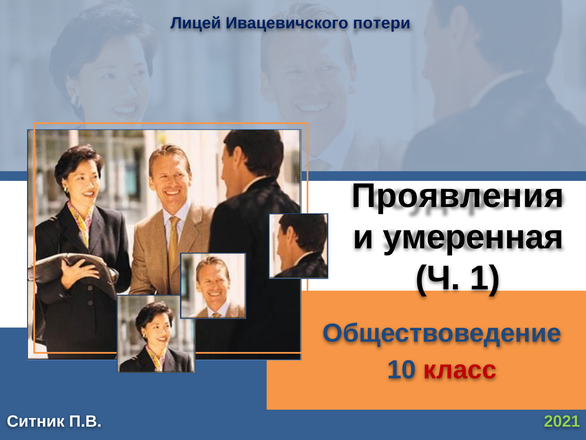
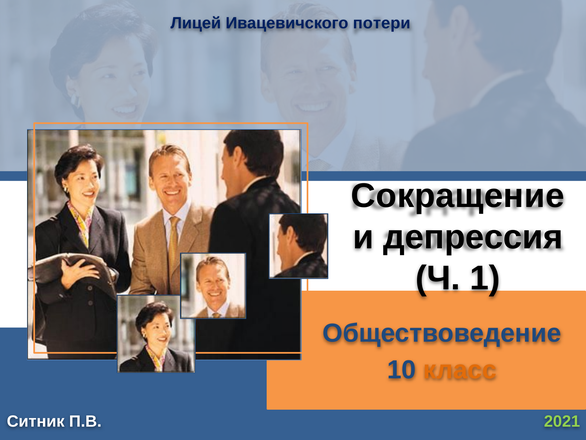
Проявления: Проявления -> Сокращение (458, 196)
умеренная: умеренная -> депрессия (473, 237)
класс colour: red -> orange (460, 369)
